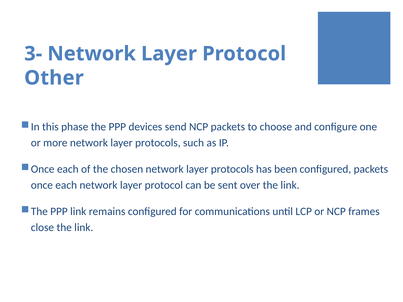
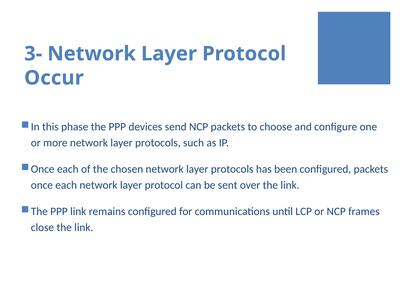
Other: Other -> Occur (54, 78)
